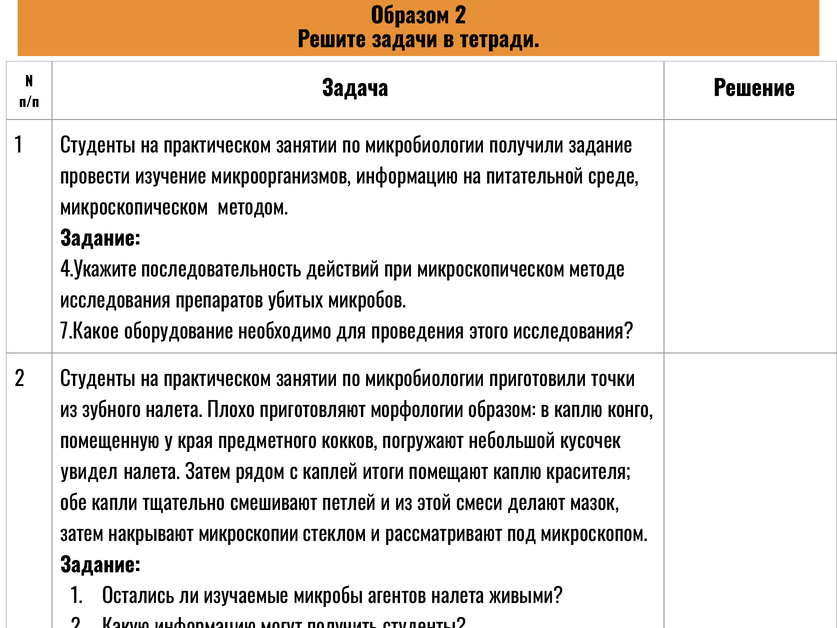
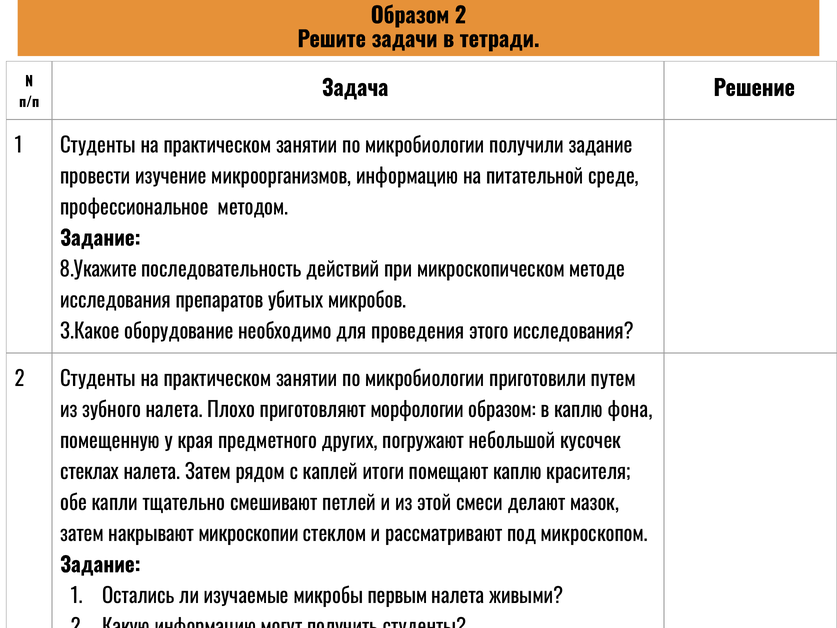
микроскопическом: микроскопическом -> профессиональное (134, 208)
4.Укажите: 4.Укажите -> 8.Укажите (98, 270)
7.Какое: 7.Какое -> 3.Какое (90, 332)
точки: точки -> путем (613, 379)
конго: конго -> фона (630, 410)
кокков: кокков -> других (350, 441)
увидел: увидел -> стеклах (90, 472)
агентов: агентов -> первым (397, 596)
